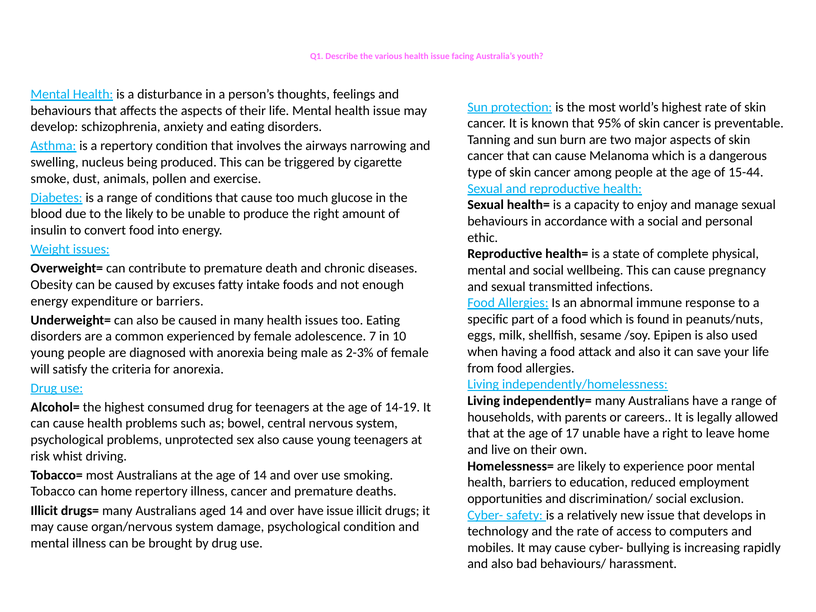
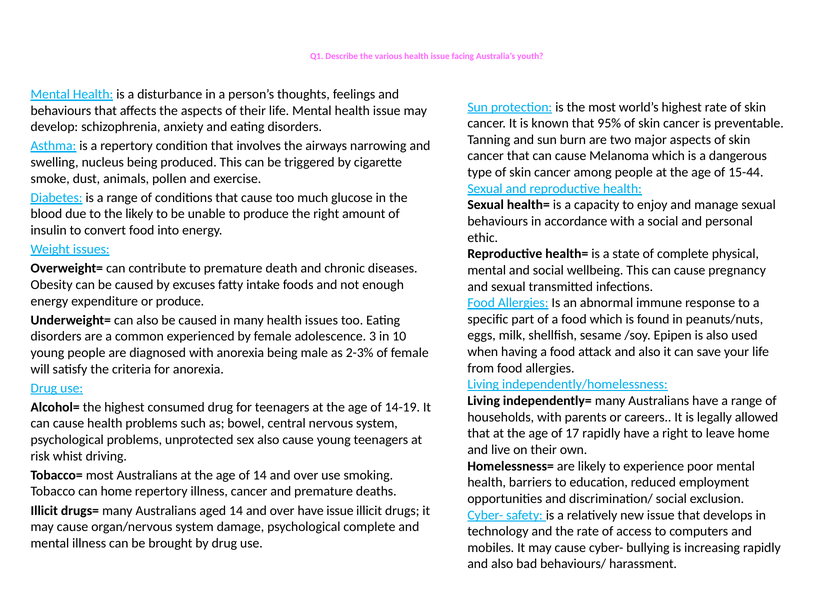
or barriers: barriers -> produce (180, 301)
7: 7 -> 3 (373, 336)
17 unable: unable -> rapidly (601, 433)
psychological condition: condition -> complete (369, 527)
